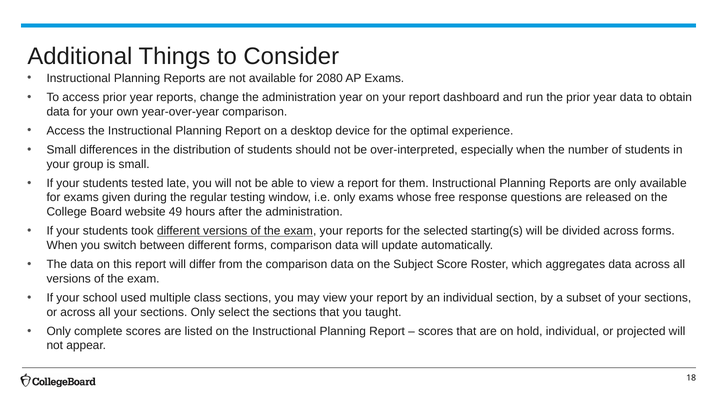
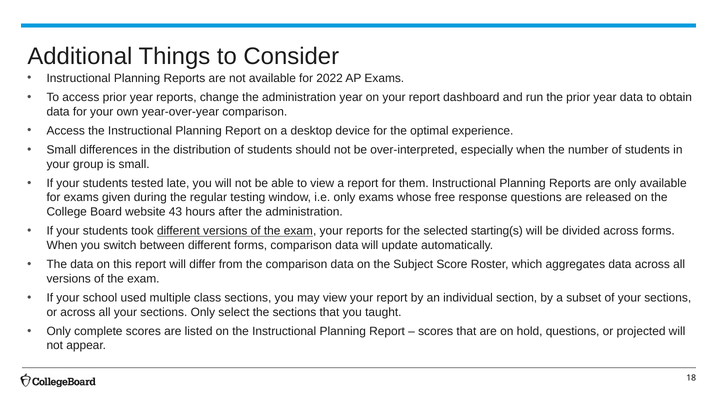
2080: 2080 -> 2022 (330, 78)
49: 49 -> 43 (175, 212)
hold individual: individual -> questions (573, 331)
